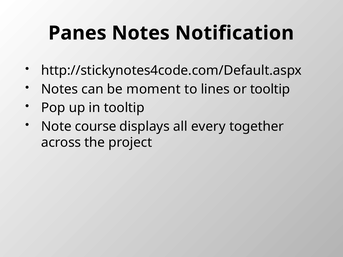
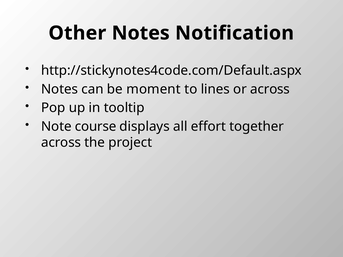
Panes: Panes -> Other (77, 33)
or tooltip: tooltip -> across (270, 89)
every: every -> effort (208, 127)
